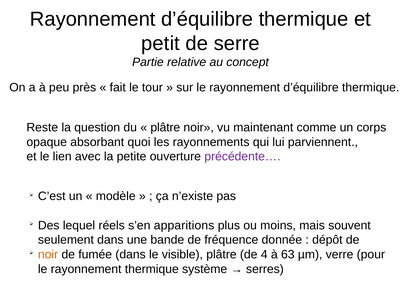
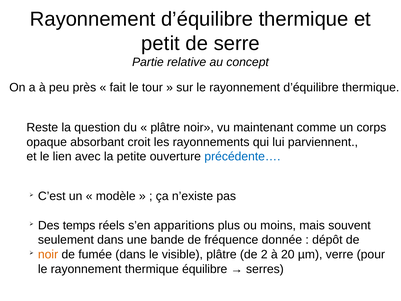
quoi: quoi -> croit (139, 142)
précédente… colour: purple -> blue (242, 156)
lequel: lequel -> temps (79, 225)
4: 4 -> 2 (264, 254)
63: 63 -> 20 (288, 254)
système: système -> équilibre (205, 269)
